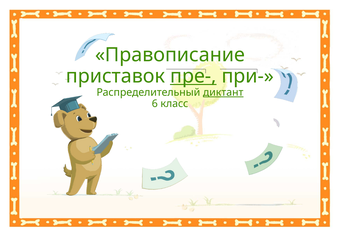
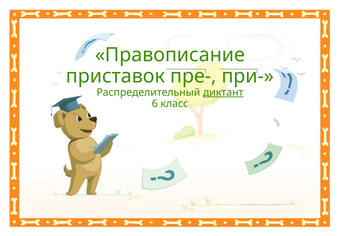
пре- underline: present -> none (193, 76)
